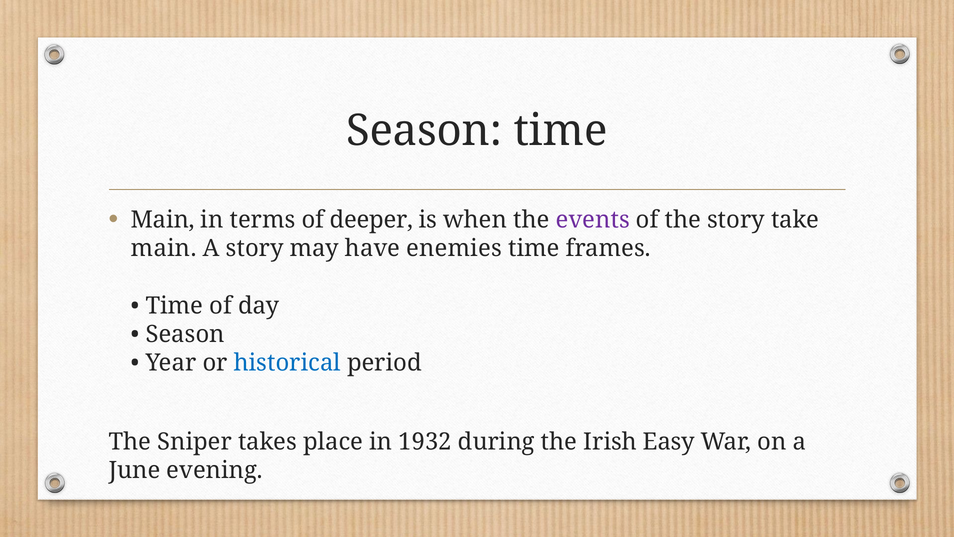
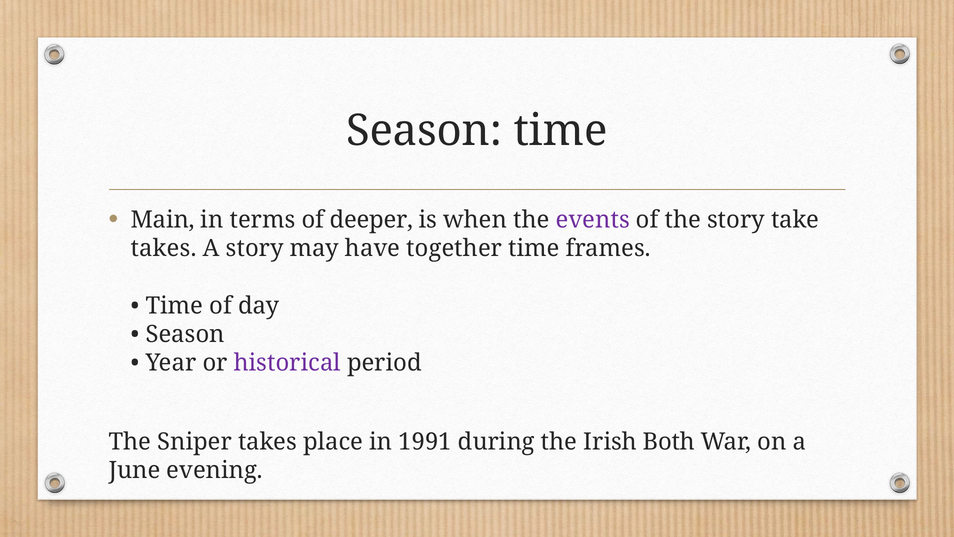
main: main -> takes (164, 248)
enemies: enemies -> together (454, 248)
historical colour: blue -> purple (287, 363)
1932: 1932 -> 1991 (425, 441)
Easy: Easy -> Both (669, 441)
